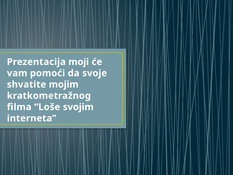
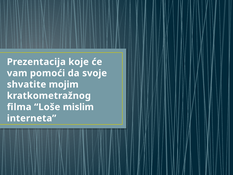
moji: moji -> koje (79, 62)
svojim: svojim -> mislim (78, 107)
